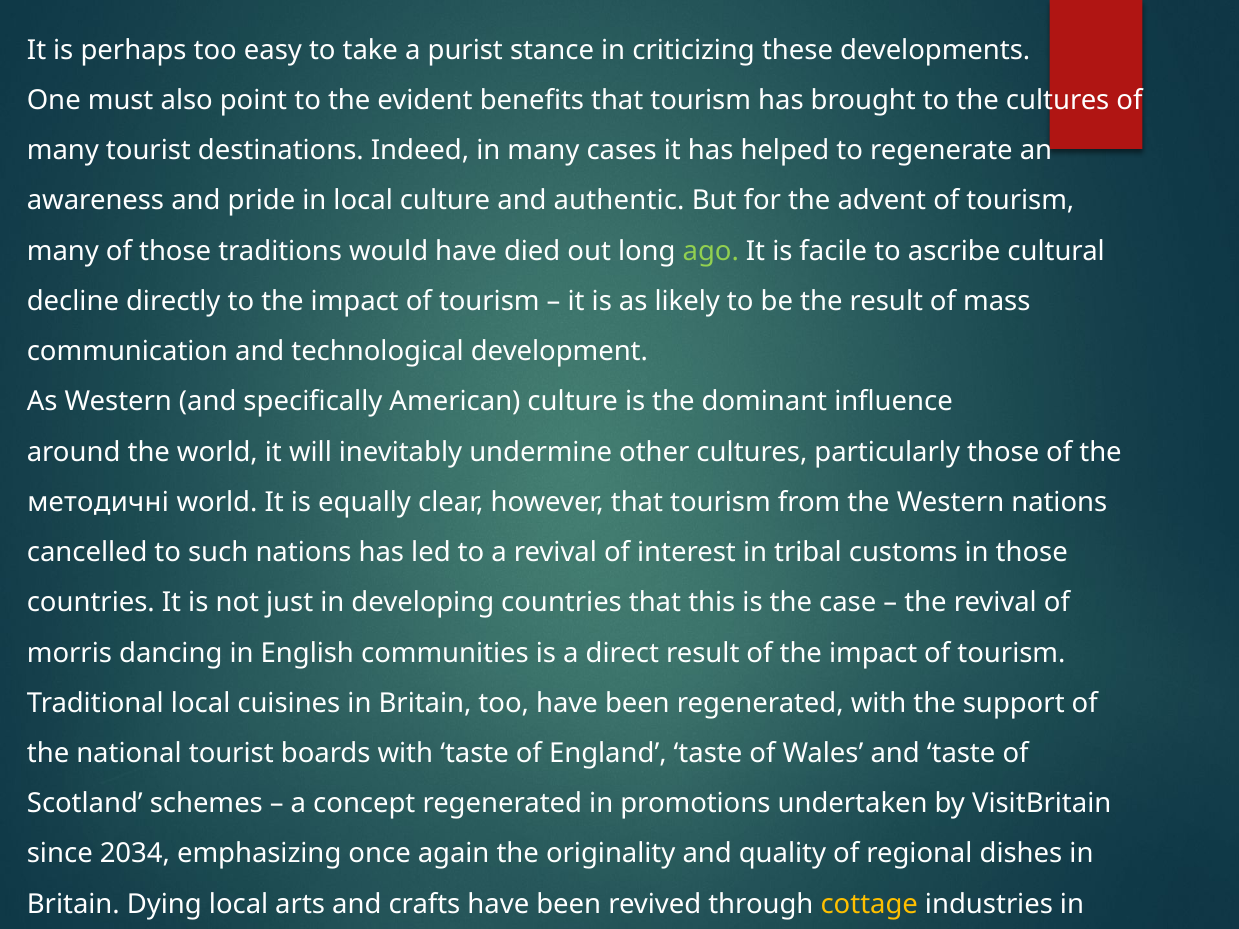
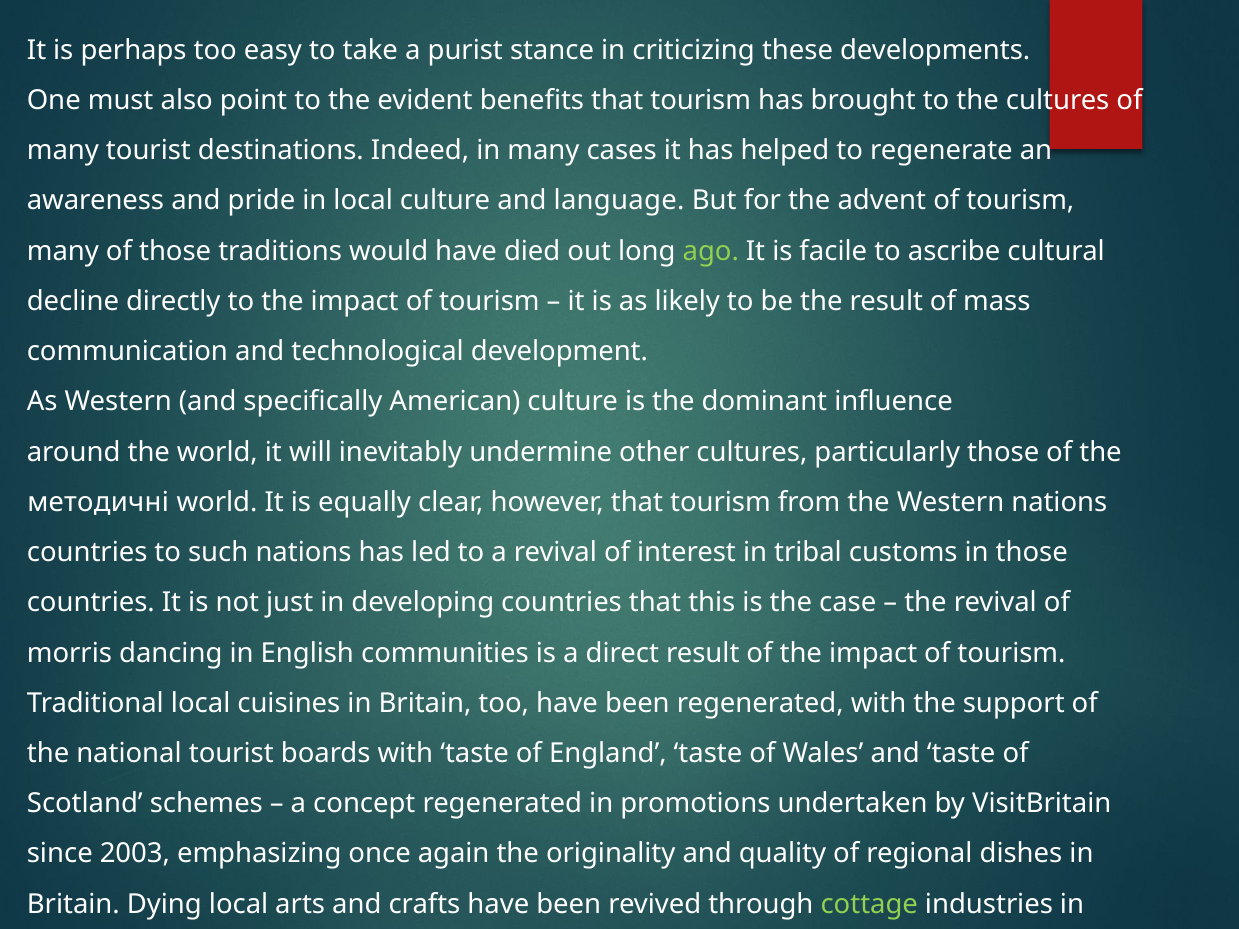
authentic: authentic -> language (619, 201)
cancelled: cancelled -> countries (87, 553)
2034: 2034 -> 2003 (135, 854)
cottage colour: yellow -> light green (869, 904)
